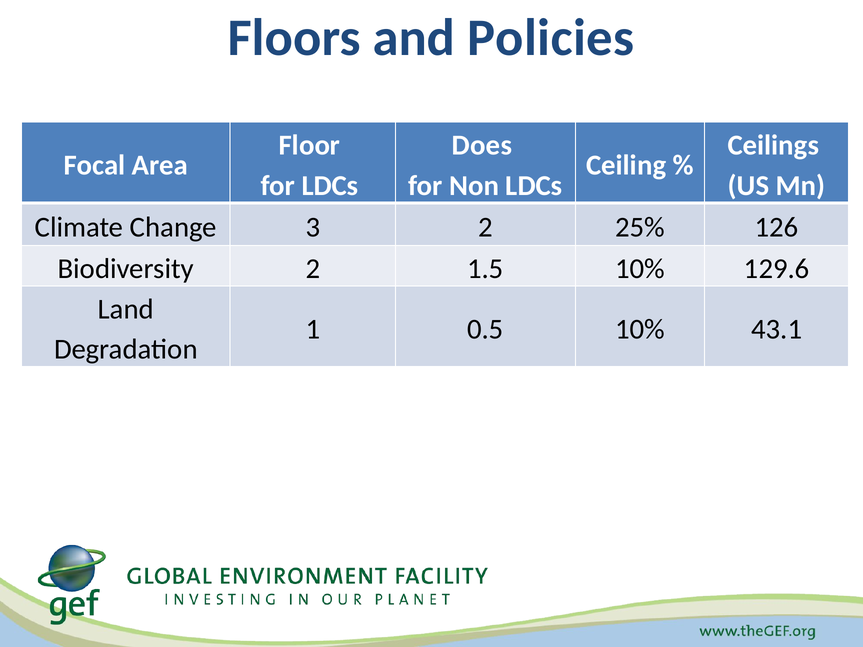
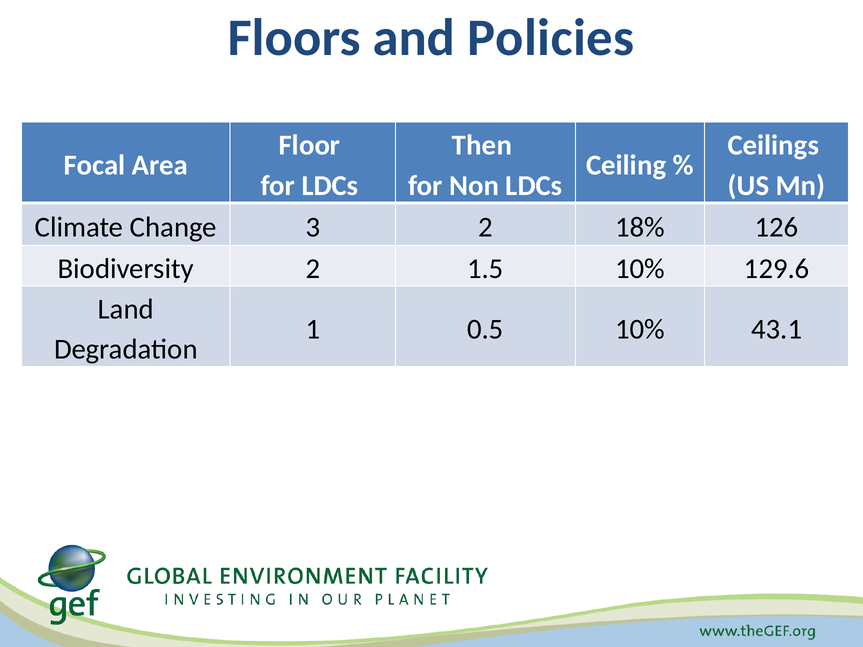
Does: Does -> Then (482, 145)
25%: 25% -> 18% (640, 227)
